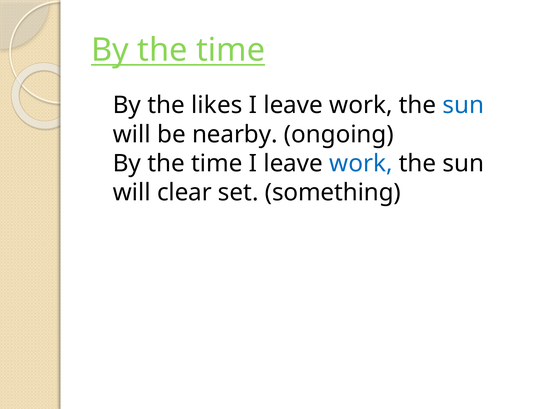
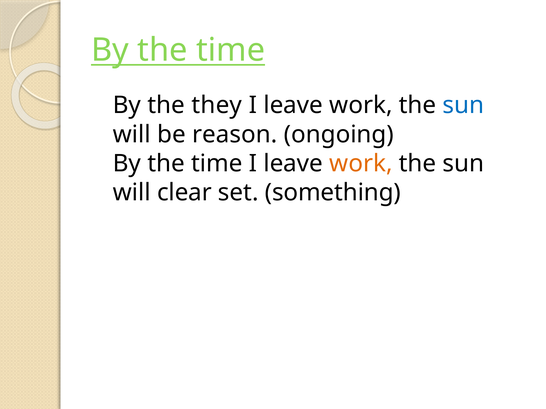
likes: likes -> they (217, 105)
nearby: nearby -> reason (235, 135)
work colour: blue -> orange (361, 164)
